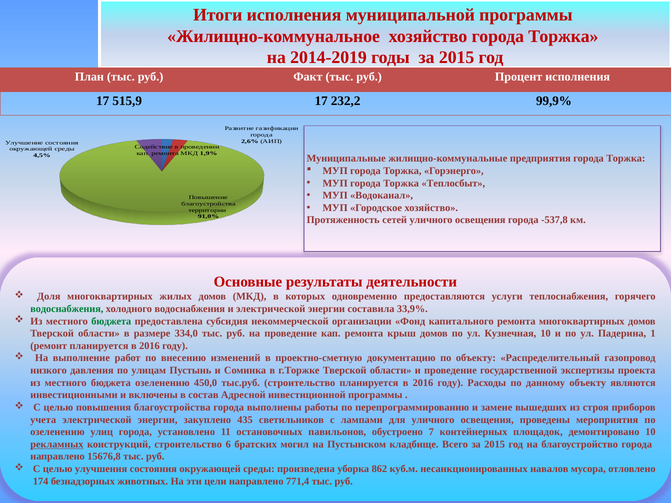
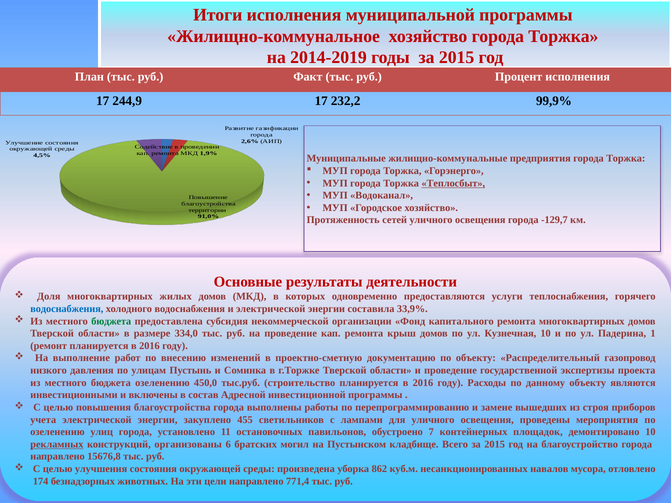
515,9: 515,9 -> 244,9 (127, 101)
Теплосбыт underline: none -> present (453, 183)
-537,8: -537,8 -> -129,7 (554, 220)
водоснабжения colour: green -> blue (67, 309)
435: 435 -> 455 (245, 420)
конструкций строительство: строительство -> организованы (188, 444)
